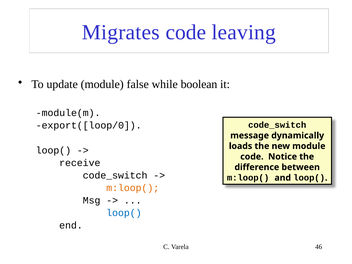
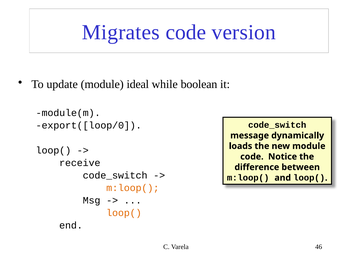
leaving: leaving -> version (244, 32)
false: false -> ideal (138, 84)
loop( colour: blue -> orange (124, 213)
